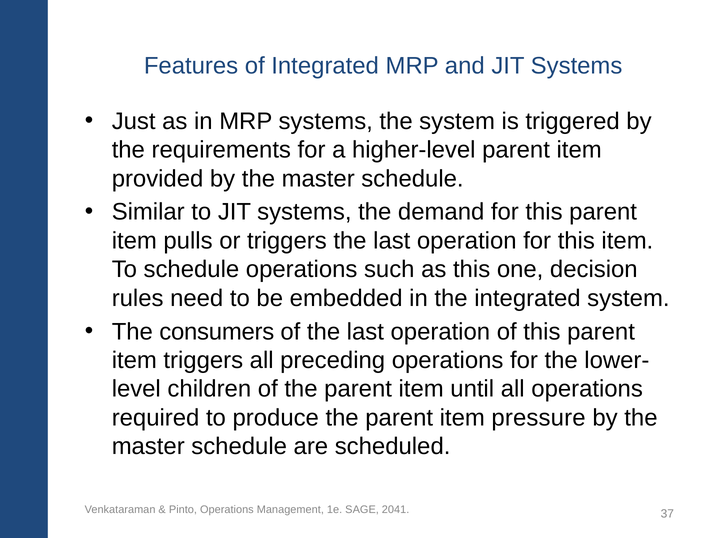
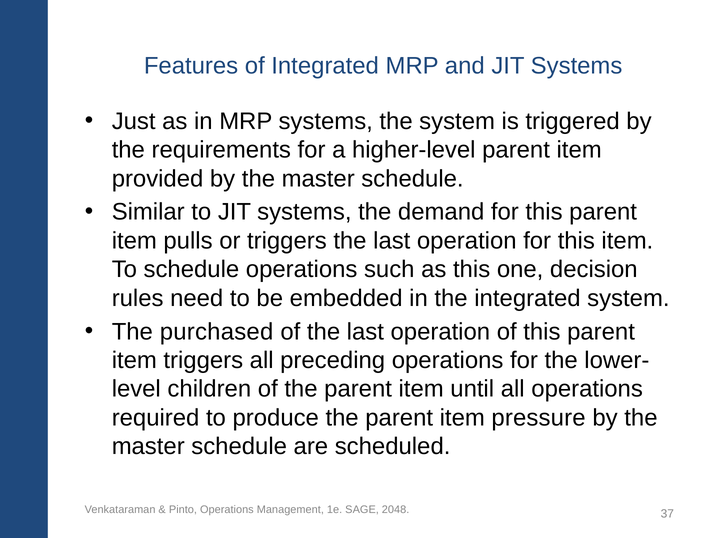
consumers: consumers -> purchased (217, 331)
2041: 2041 -> 2048 (396, 509)
